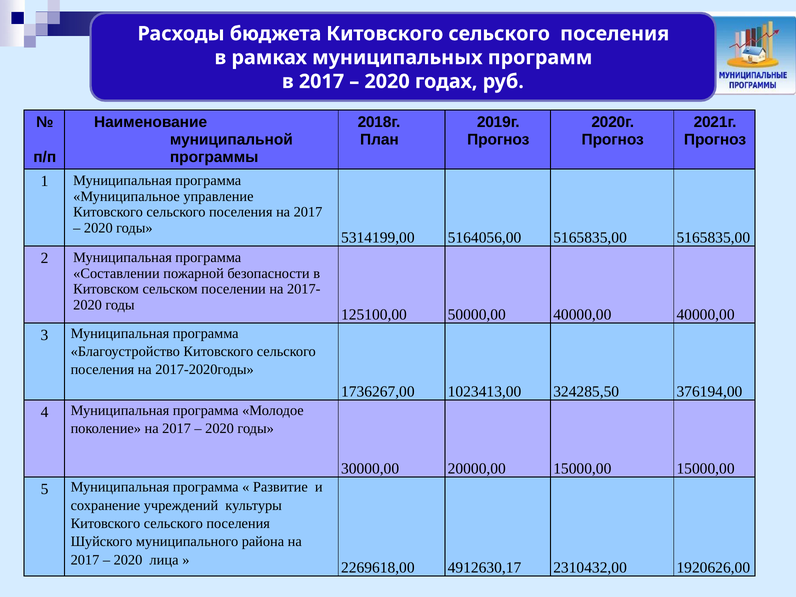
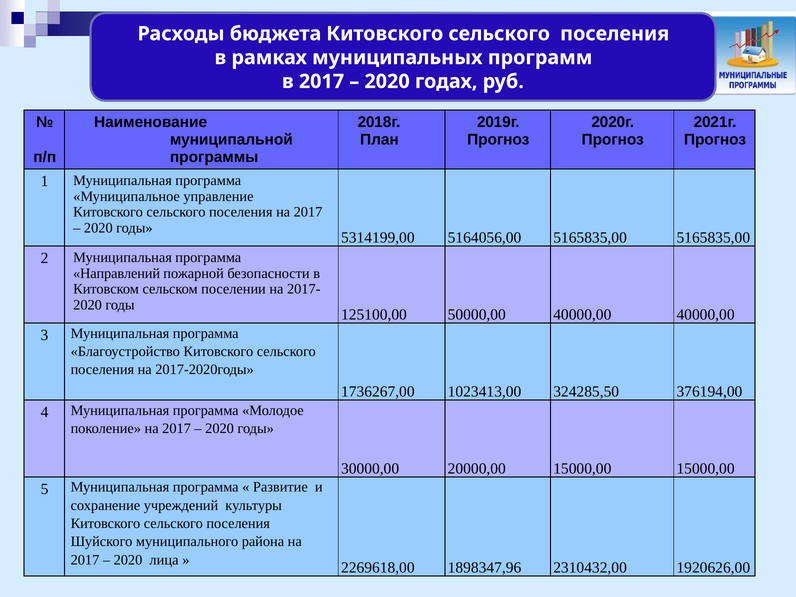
Составлении: Составлении -> Направлений (117, 273)
4912630,17: 4912630,17 -> 1898347,96 (485, 568)
